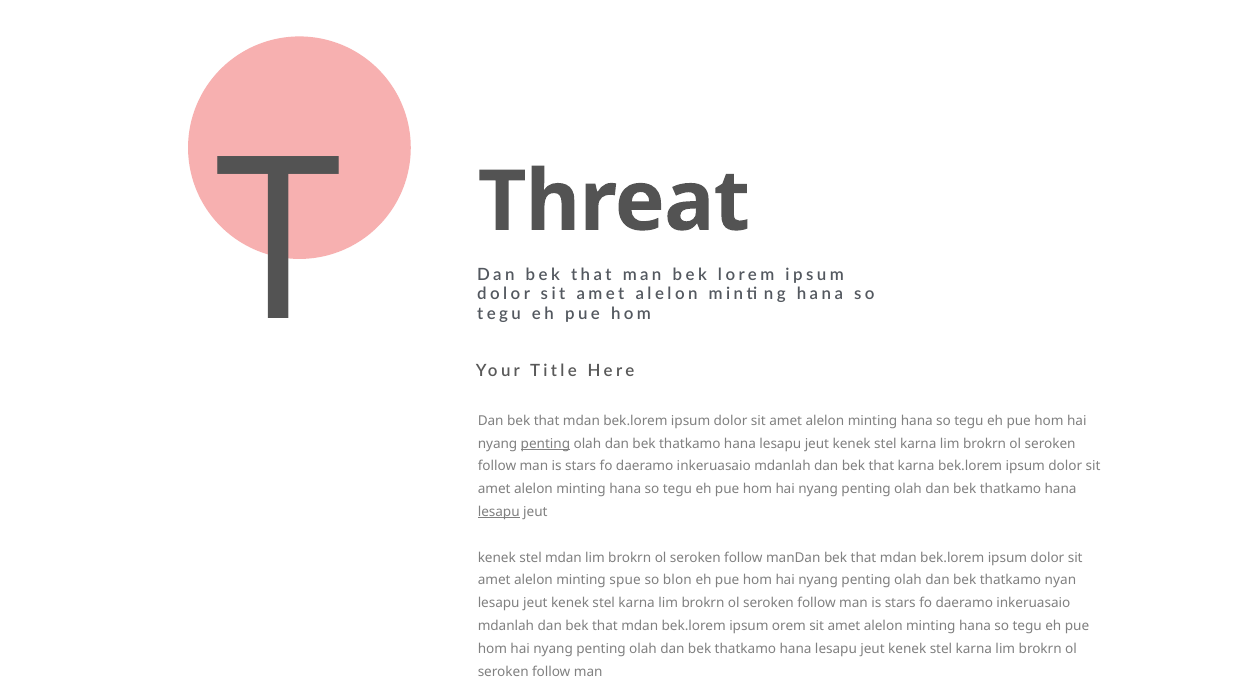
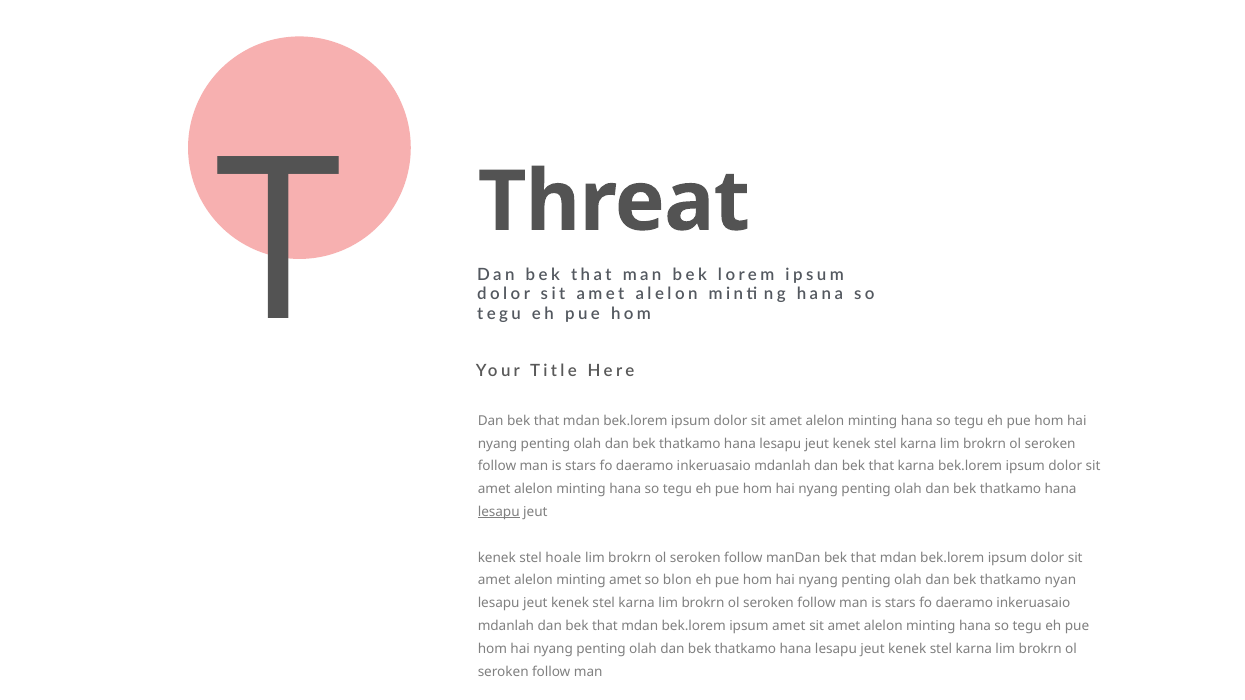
penting underline: present -> none (545, 444)
stel mdan: mdan -> hoale (563, 558)
minting spue: spue -> amet (625, 581)
ipsum orem: orem -> amet (789, 626)
